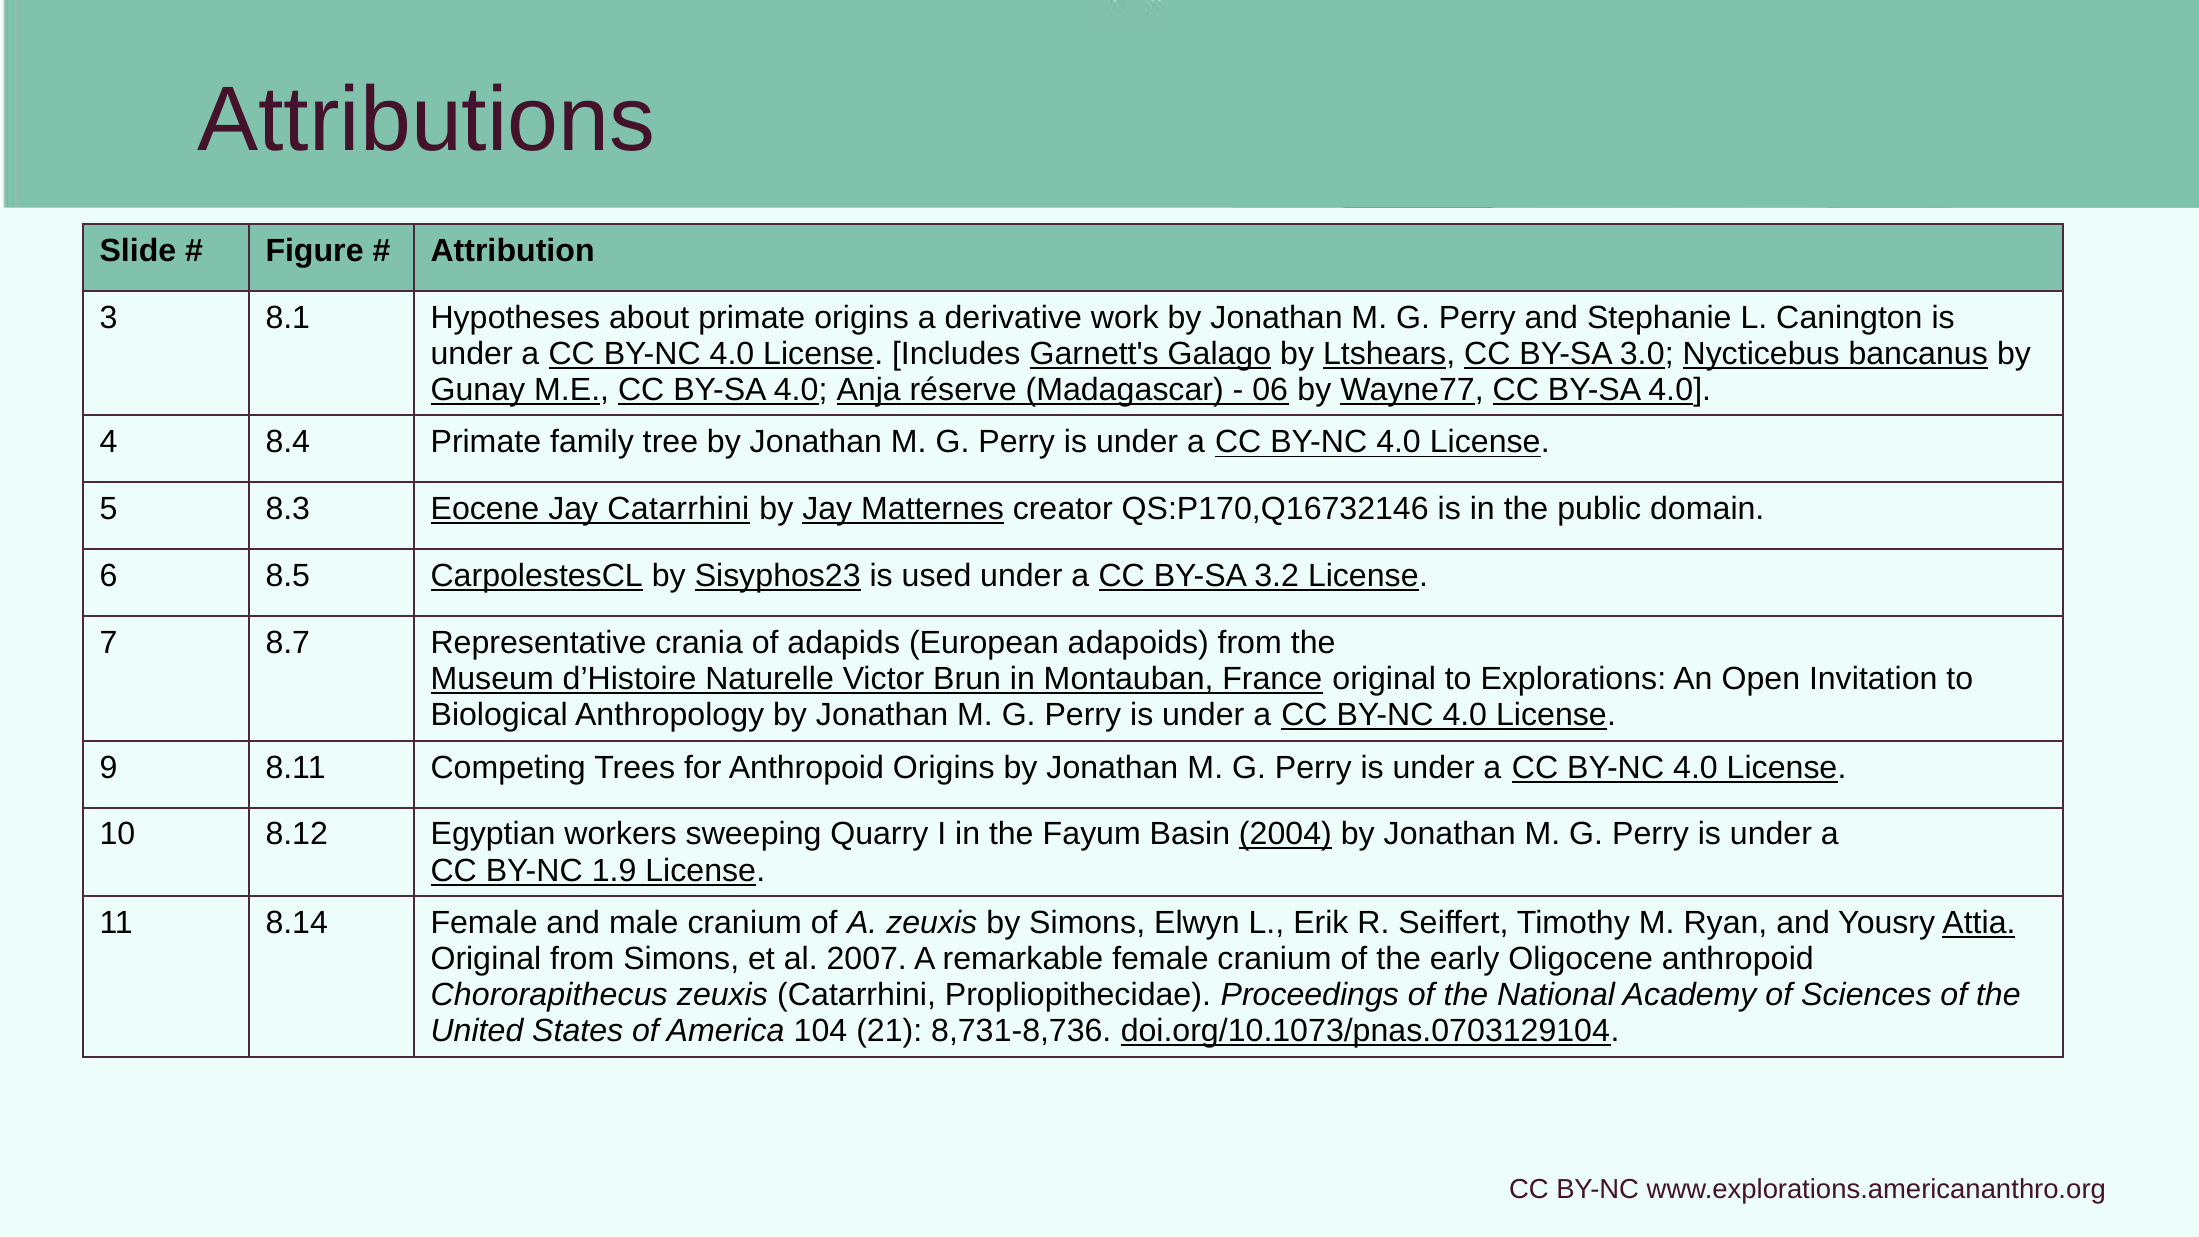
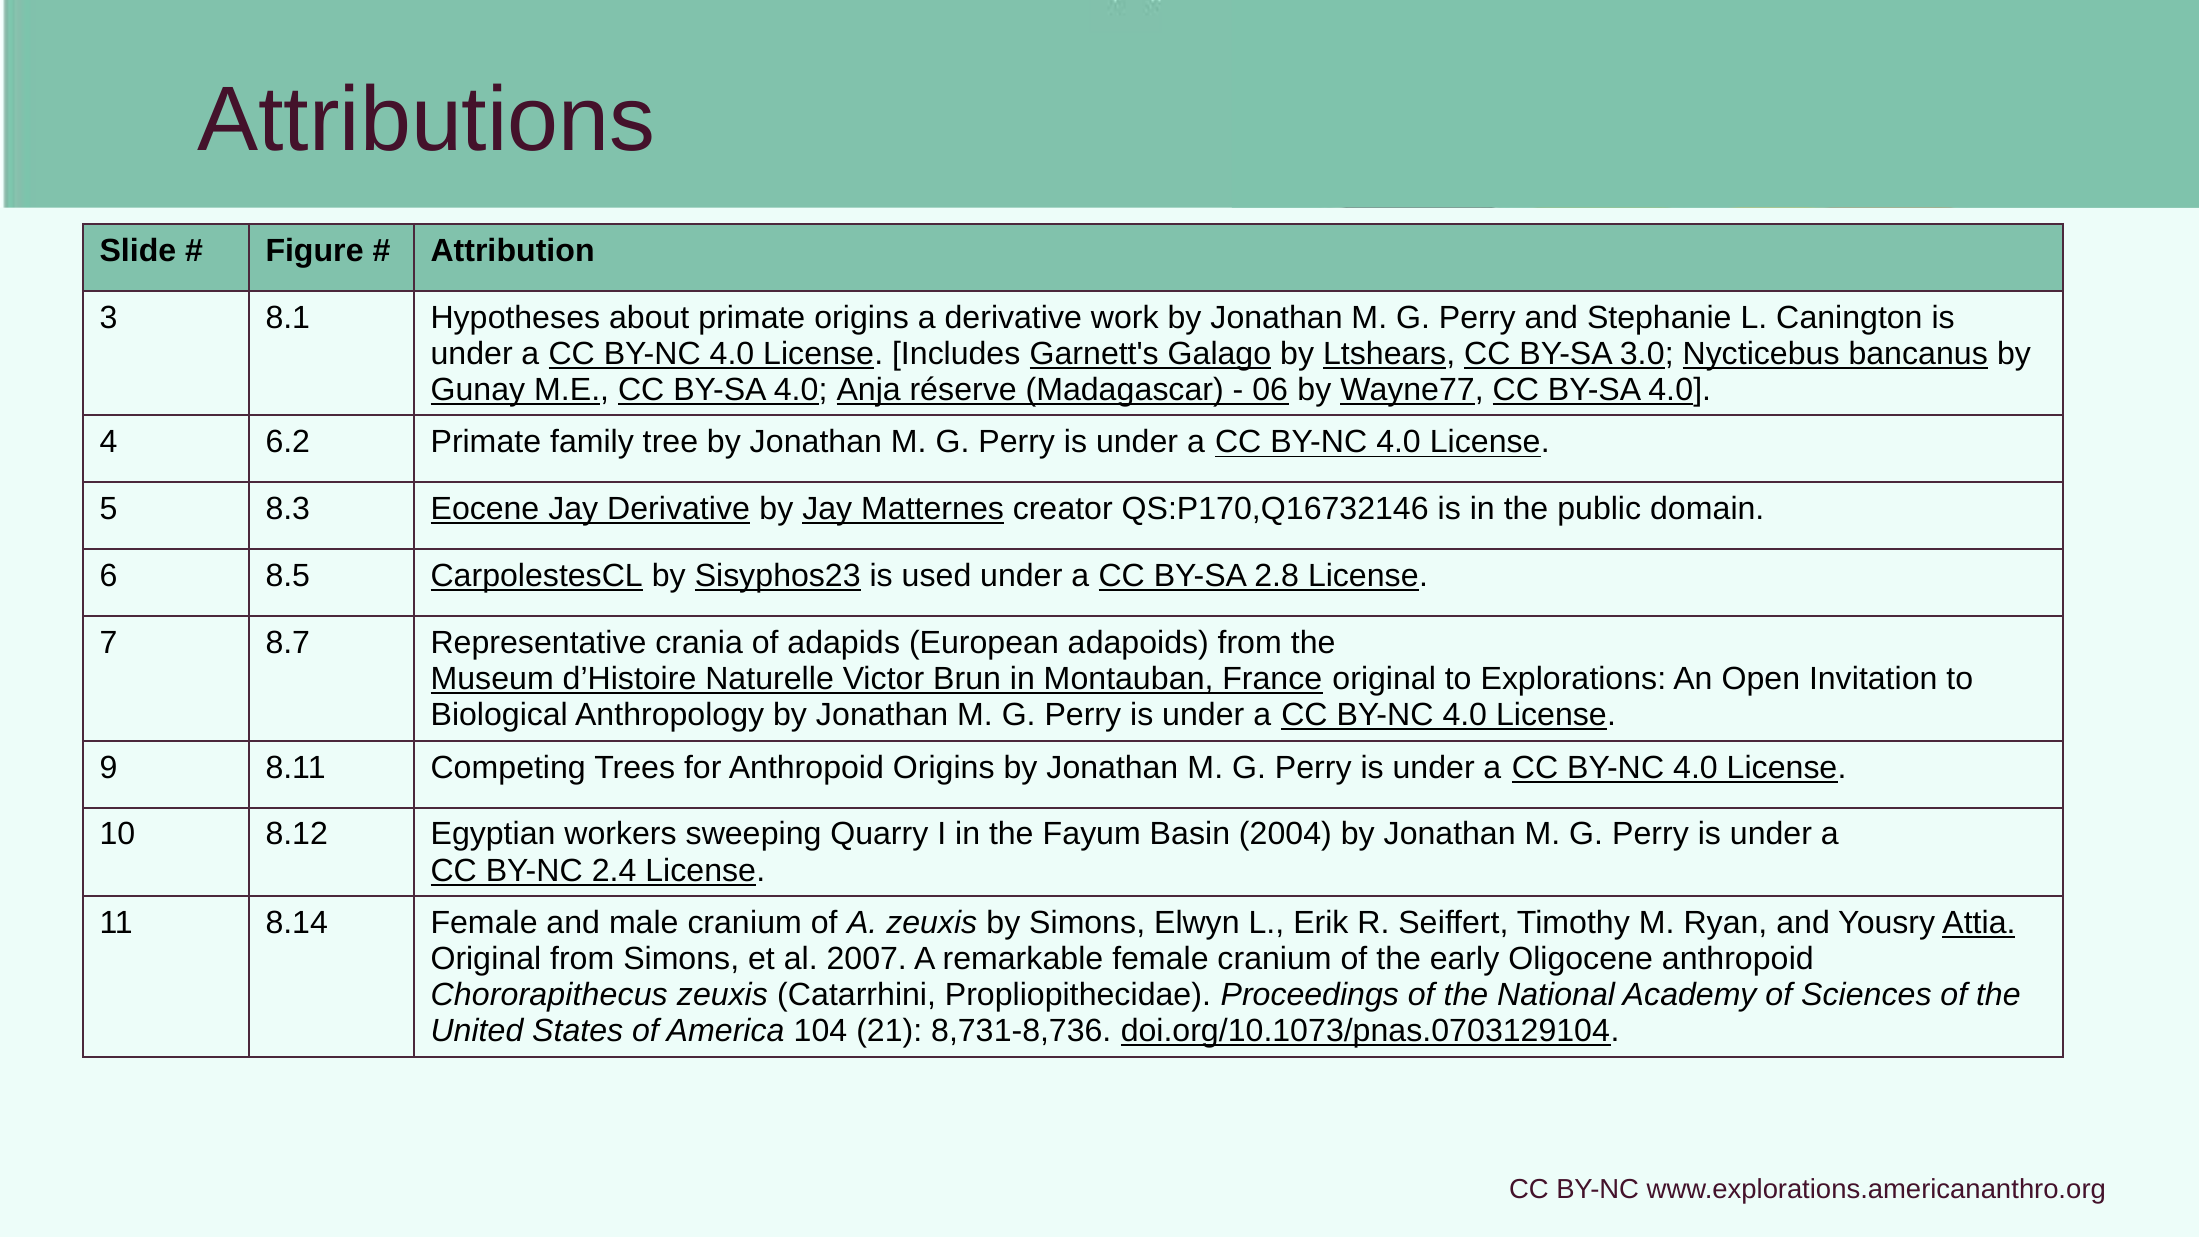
8.4: 8.4 -> 6.2 (288, 442)
Jay Catarrhini: Catarrhini -> Derivative (679, 509)
3.2: 3.2 -> 2.8 (1277, 576)
2004 underline: present -> none (1285, 834)
1.9: 1.9 -> 2.4 (614, 870)
